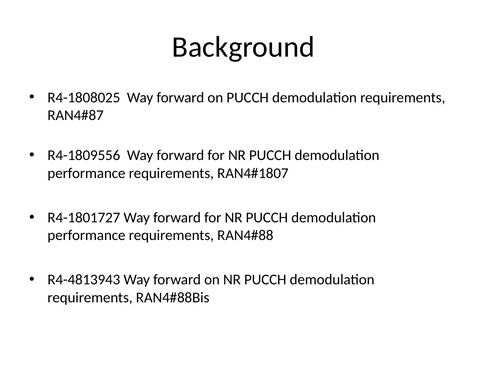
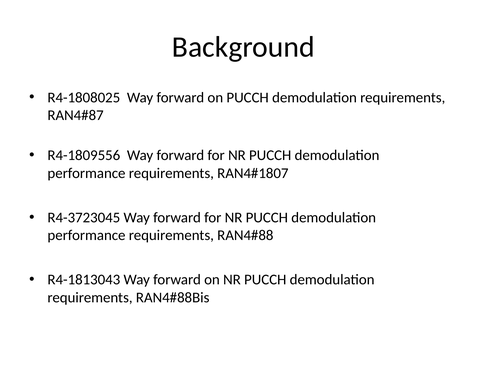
R4-1801727: R4-1801727 -> R4-3723045 (84, 218)
R4-4813943: R4-4813943 -> R4-1813043 (84, 280)
